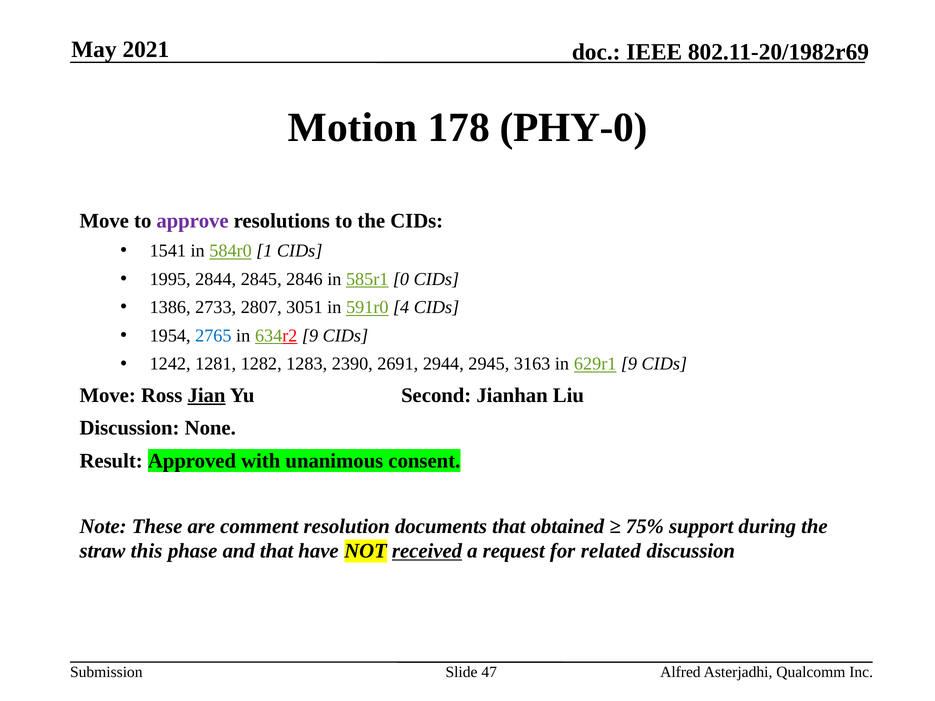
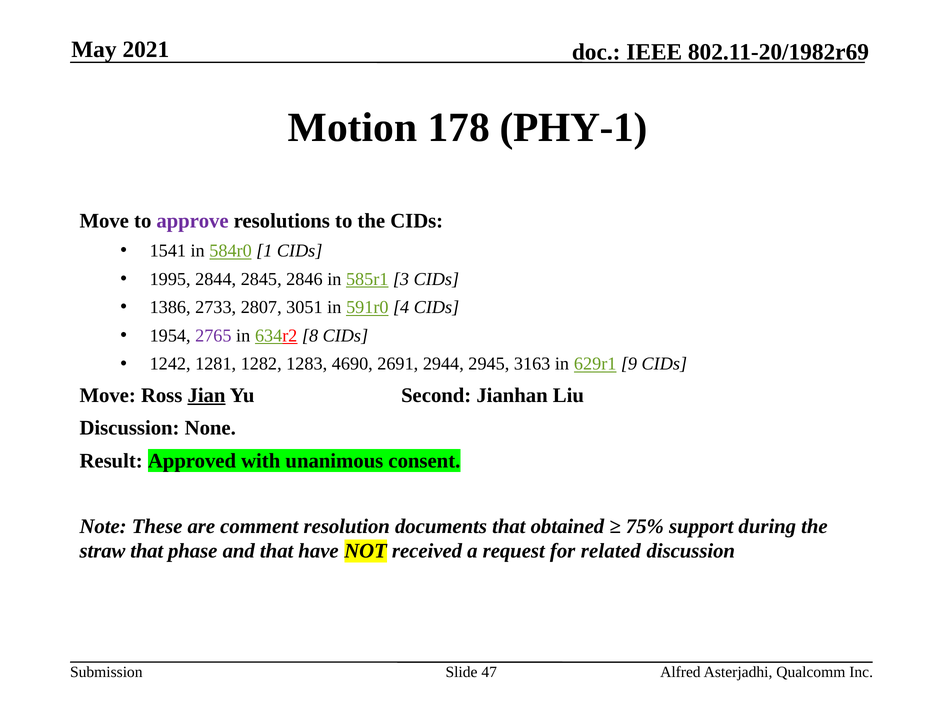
PHY-0: PHY-0 -> PHY-1 (574, 127)
0: 0 -> 3 (401, 279)
2765 colour: blue -> purple (213, 336)
634r2 9: 9 -> 8 (310, 336)
2390: 2390 -> 4690 (352, 364)
straw this: this -> that (147, 551)
received underline: present -> none (427, 551)
